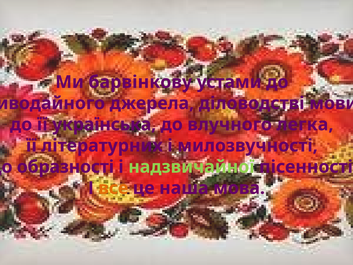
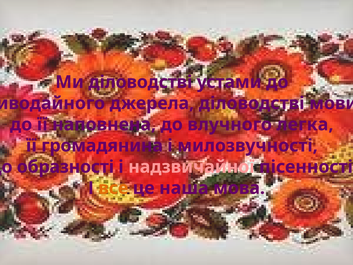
Ми барвінкову: барвінкову -> діловодстві (140, 82)
українська: українська -> наповнена (104, 124)
літературних: літературних -> громадянина (102, 146)
надзвичайної colour: light green -> pink (191, 167)
